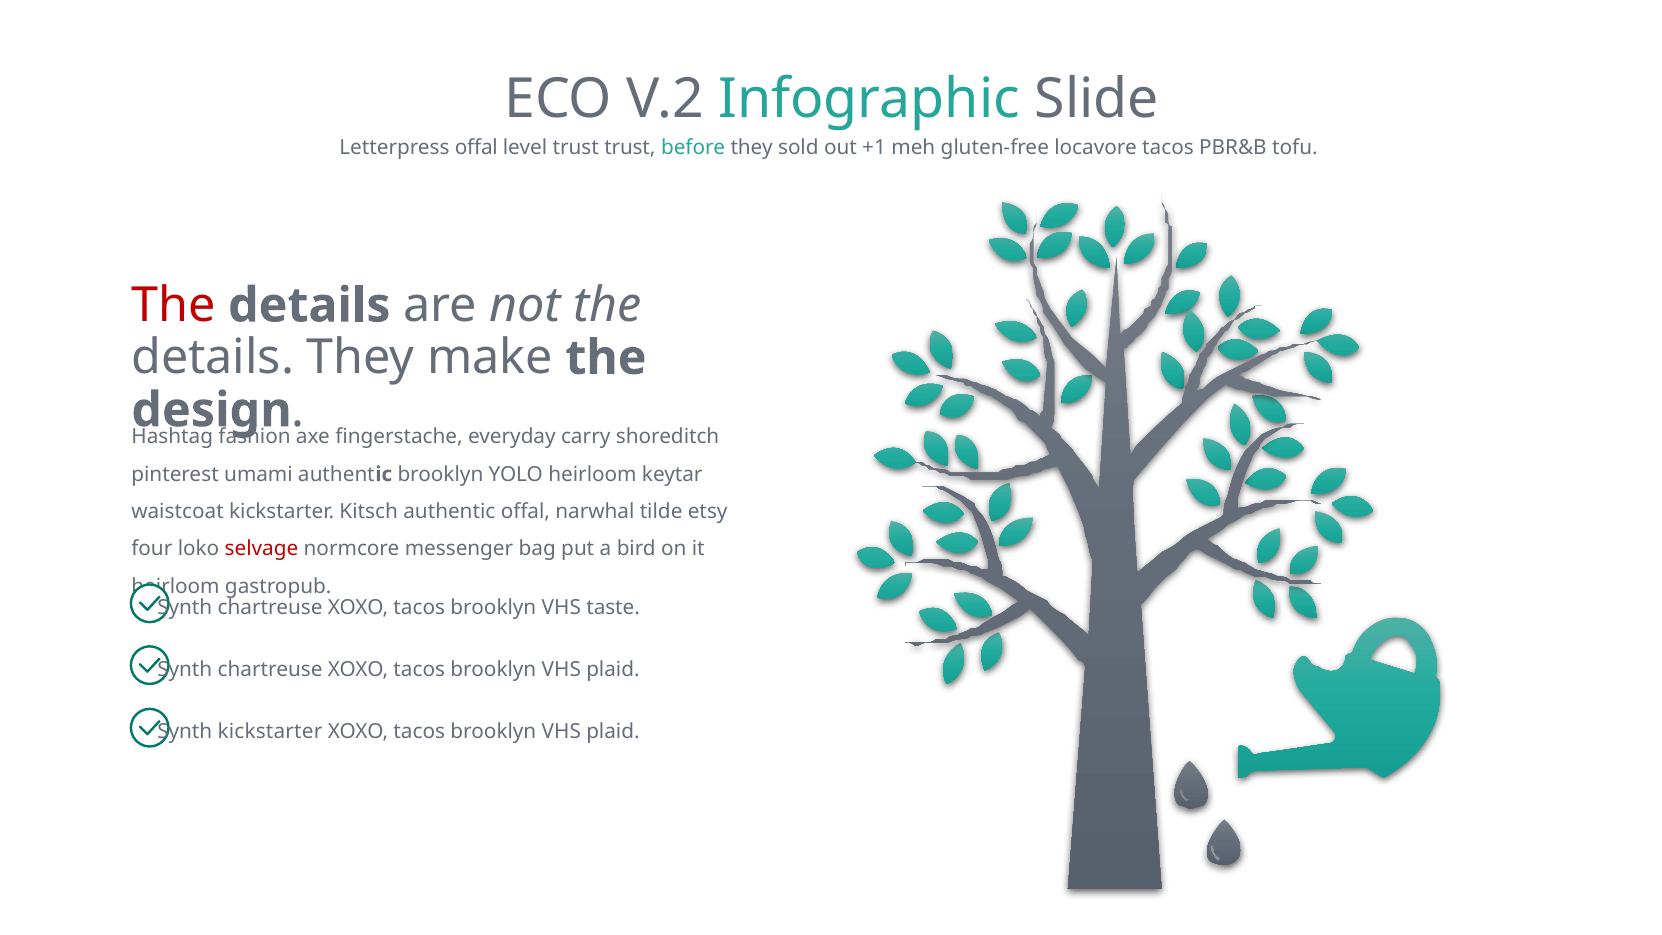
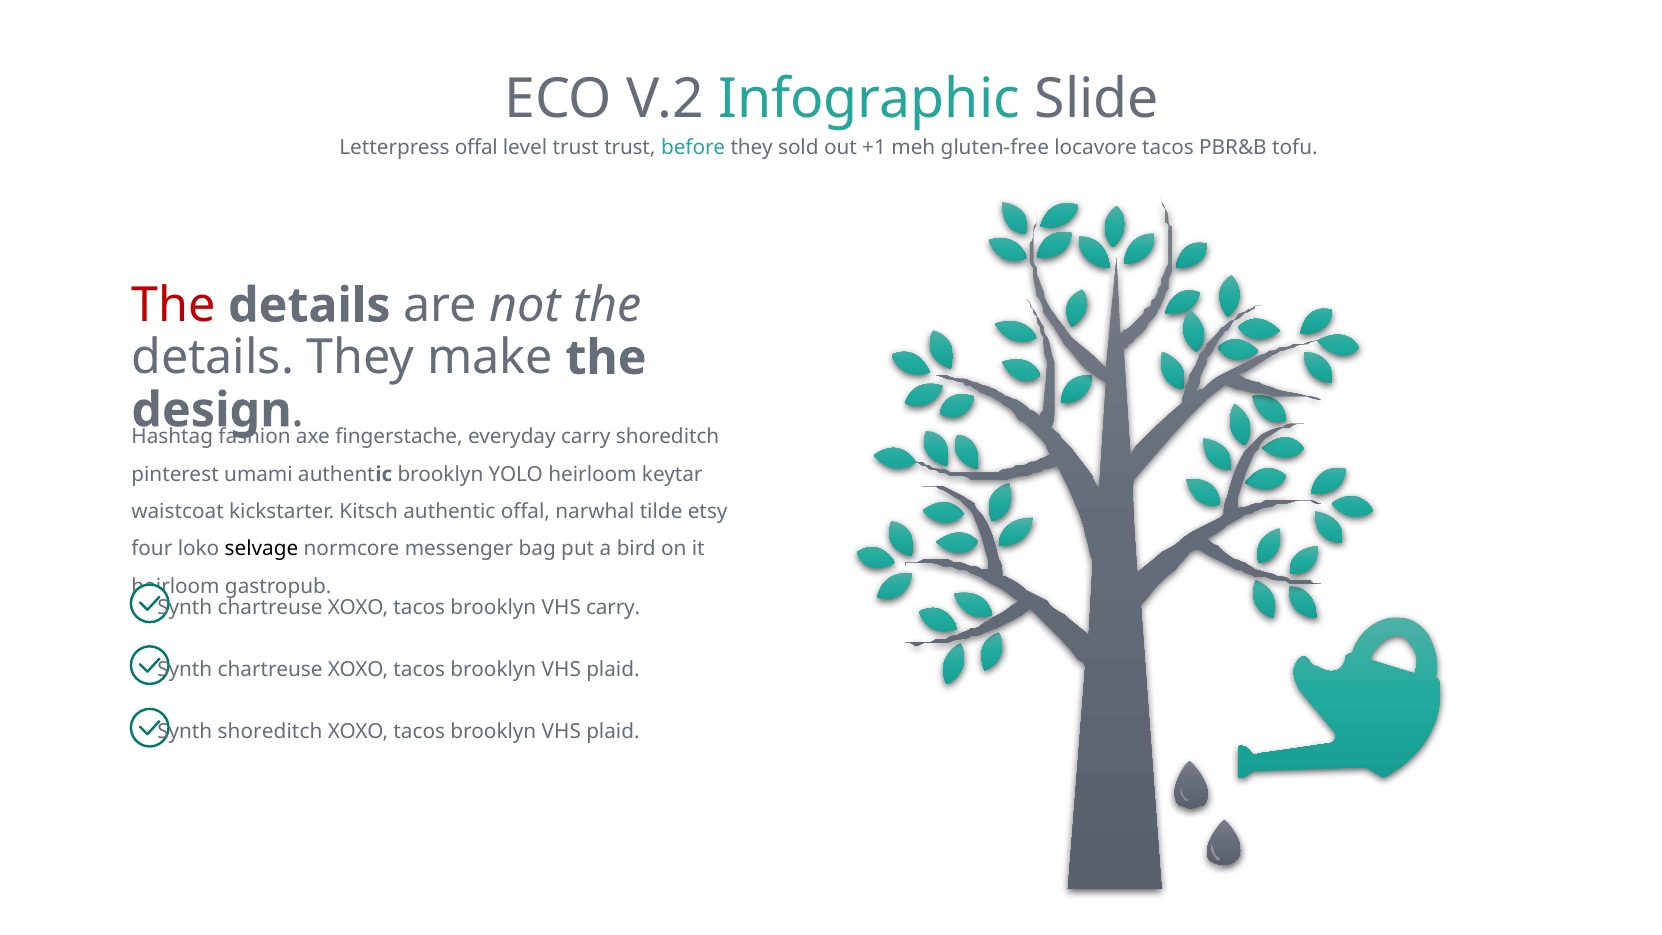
selvage colour: red -> black (261, 549)
VHS taste: taste -> carry (613, 608)
Synth kickstarter: kickstarter -> shoreditch (270, 732)
